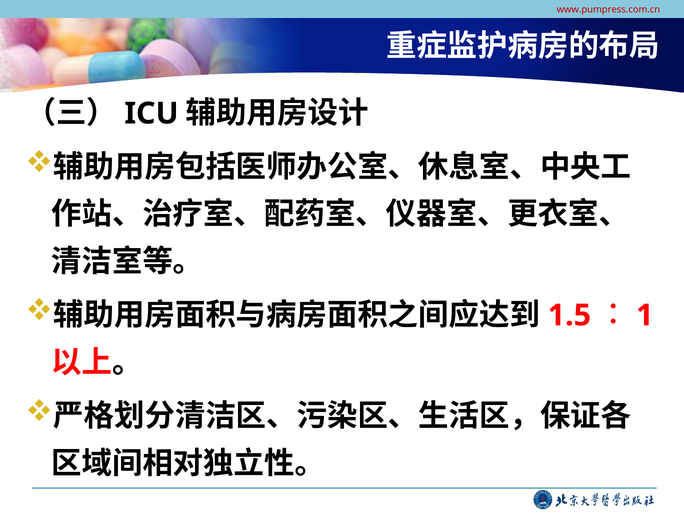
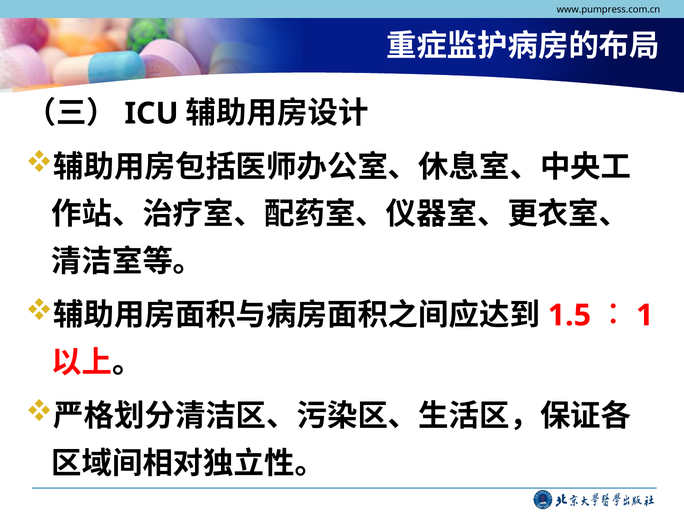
www.pumpress.com.cn colour: red -> black (608, 10)
